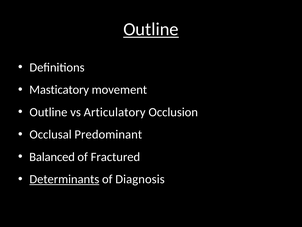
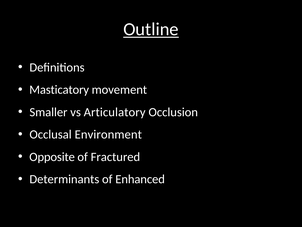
Outline: Outline -> Smaller (48, 112)
Predominant: Predominant -> Environment (108, 134)
Balanced: Balanced -> Opposite (52, 157)
Determinants underline: present -> none (64, 179)
Diagnosis: Diagnosis -> Enhanced (140, 179)
